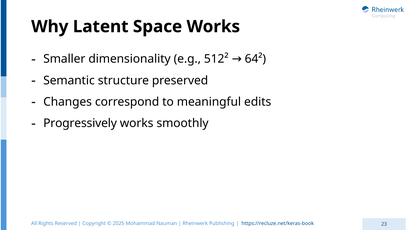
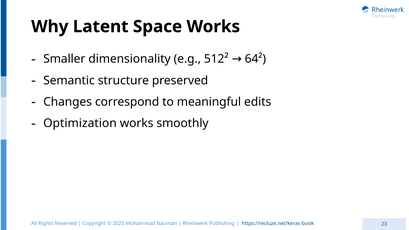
Progressively: Progressively -> Optimization (80, 123)
